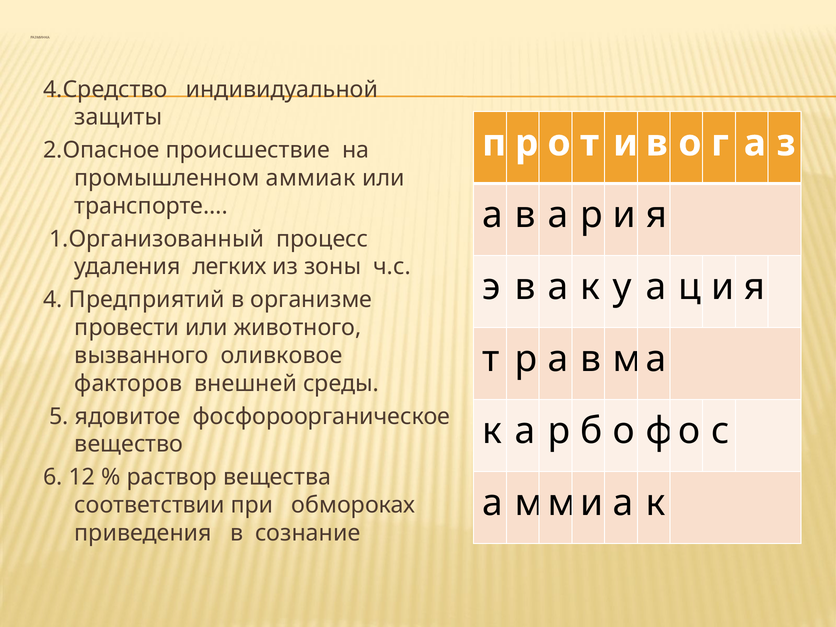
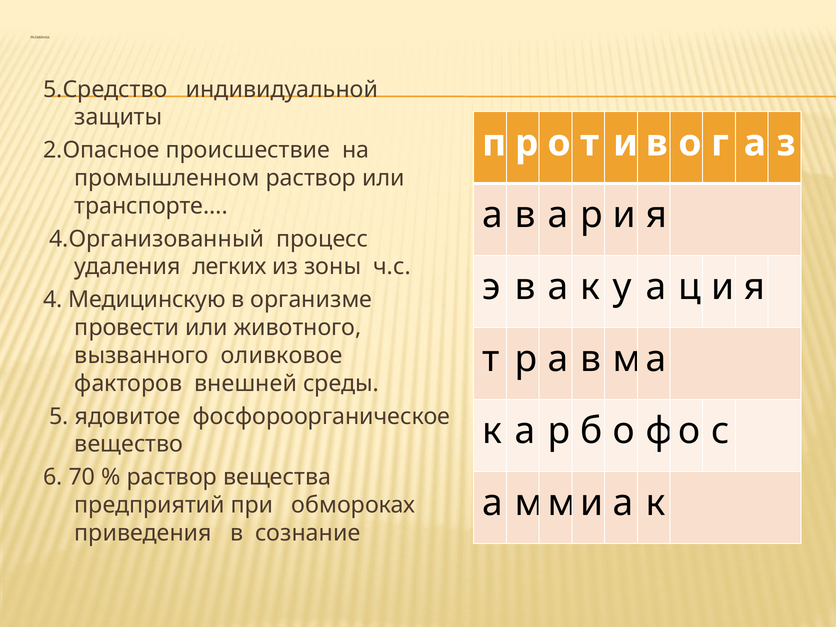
4.Средство: 4.Средство -> 5.Средство (105, 89)
промышленном аммиак: аммиак -> раствор (311, 178)
1.Организованный: 1.Организованный -> 4.Организованный (157, 239)
Предприятий: Предприятий -> Медицинскую (147, 300)
12: 12 -> 70 (82, 477)
соответствии: соответствии -> предприятий (150, 505)
